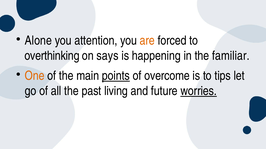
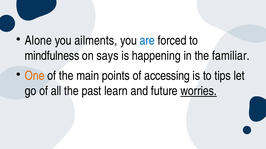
attention: attention -> ailments (96, 41)
are colour: orange -> blue (147, 41)
overthinking: overthinking -> mindfulness (52, 56)
points underline: present -> none (116, 76)
overcome: overcome -> accessing (167, 76)
living: living -> learn (116, 91)
